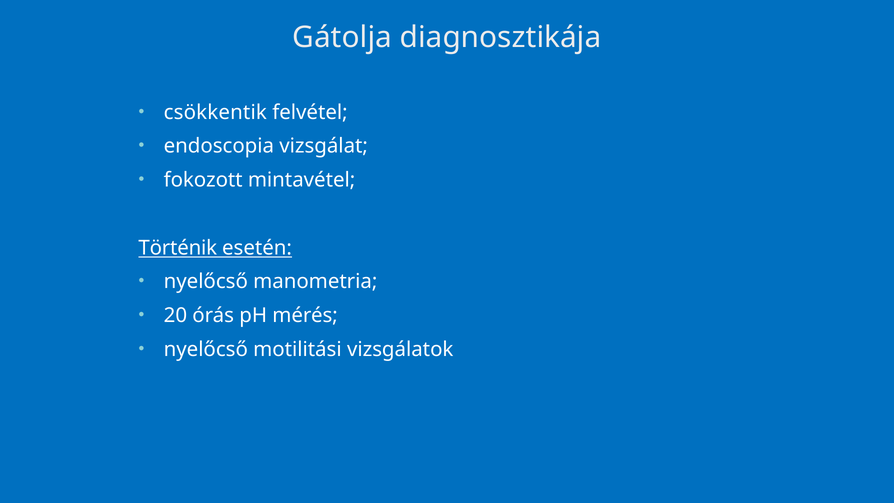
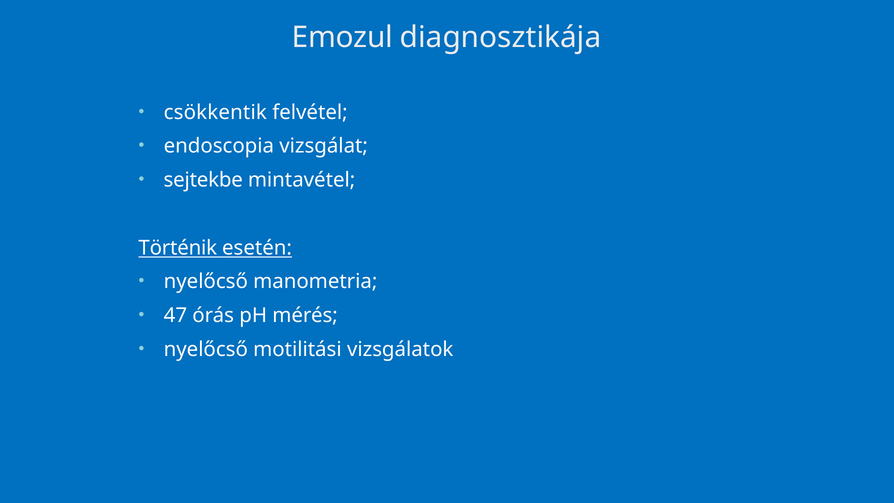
Gátolja: Gátolja -> Emozul (342, 37)
fokozott: fokozott -> sejtekbe (203, 180)
20: 20 -> 47 (175, 315)
